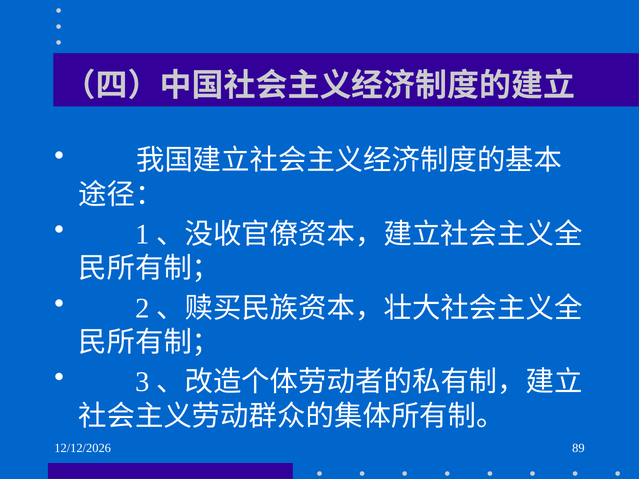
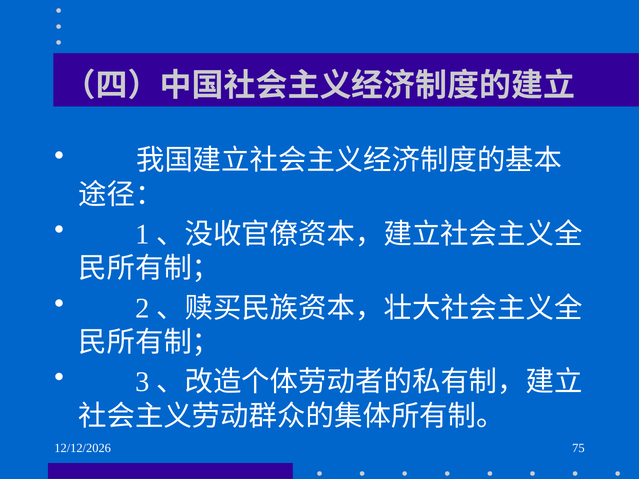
89: 89 -> 75 (578, 448)
